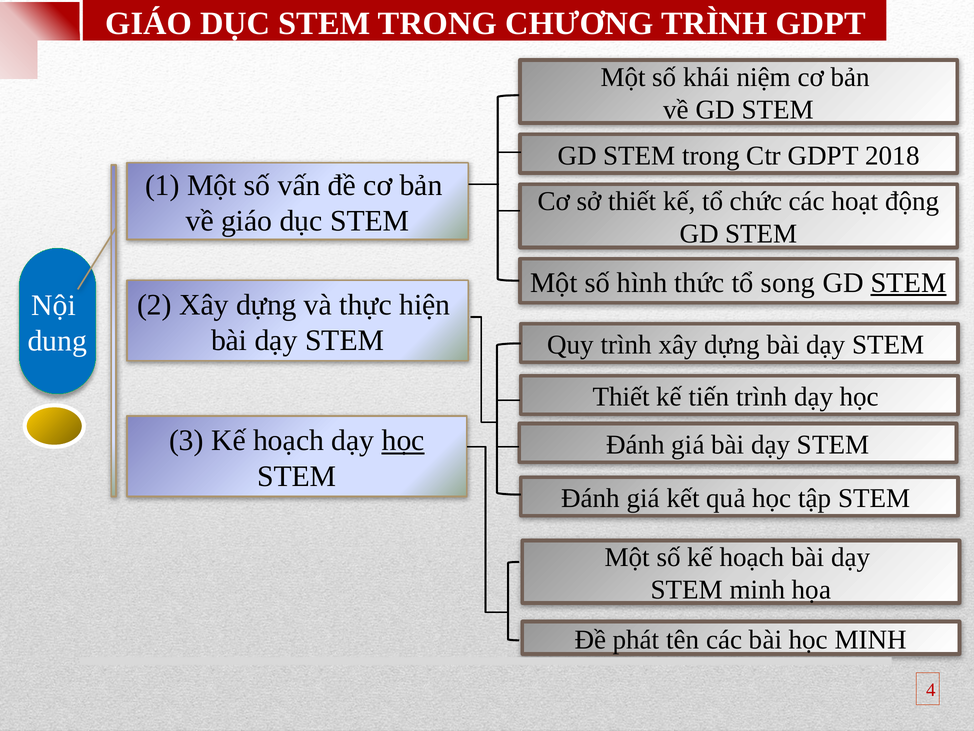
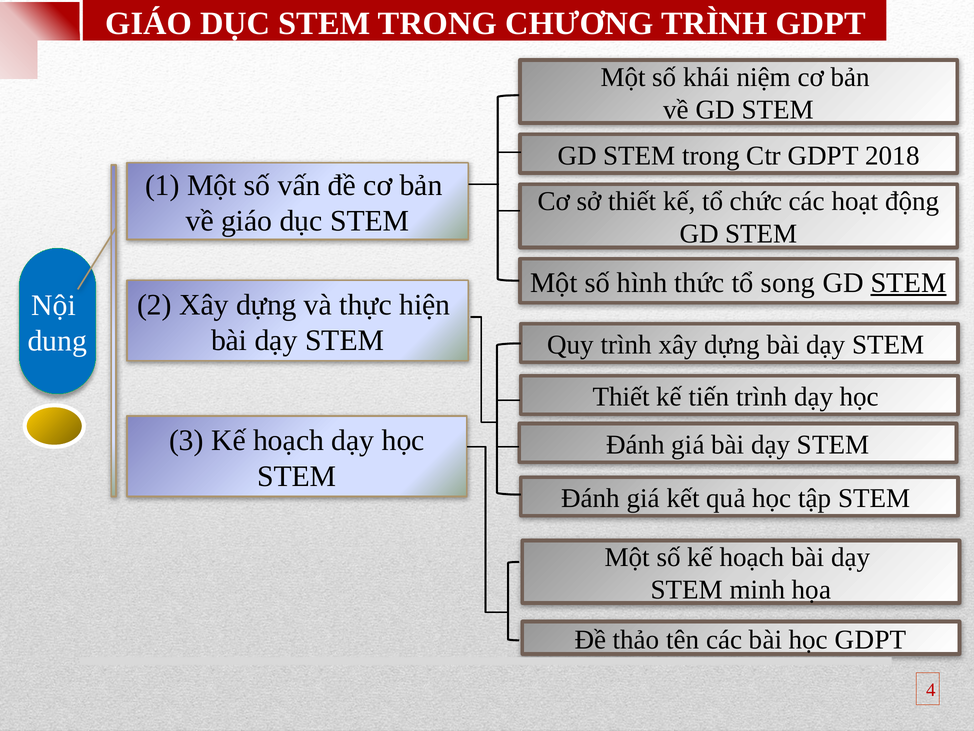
học underline: present -> none (403, 440)
phát: phát -> thảo (636, 639)
học MINH: MINH -> GDPT (871, 639)
